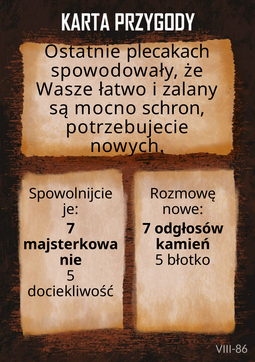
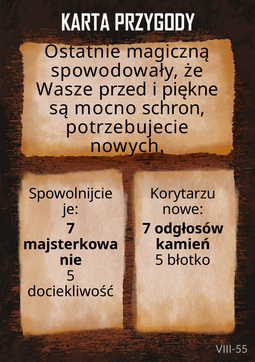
plecakach: plecakach -> magiczną (168, 52)
łatwo: łatwo -> przed (123, 90)
zalany: zalany -> piękne (190, 90)
Rozmowę: Rozmowę -> Korytarzu (183, 194)
VIII-86: VIII-86 -> VIII-55 (232, 349)
